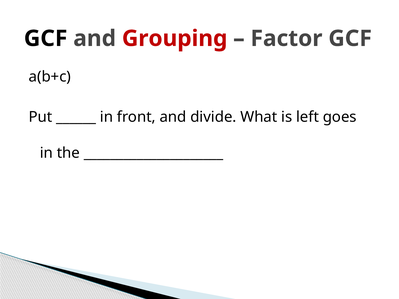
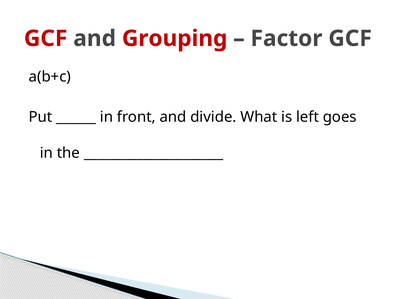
GCF colour: black -> red (46, 38)
